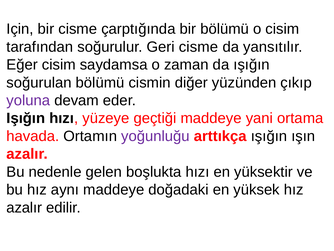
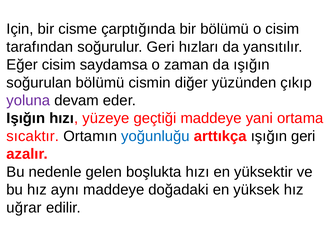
Geri cisme: cisme -> hızları (199, 47)
havada: havada -> sıcaktır (33, 136)
yoğunluğu colour: purple -> blue (155, 136)
ışığın ışın: ışın -> geri (303, 136)
azalır: azalır -> uğrar (24, 207)
